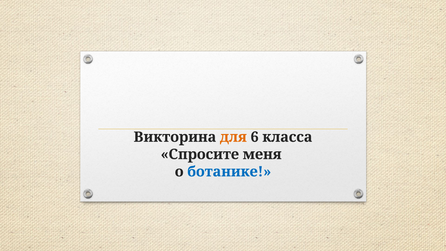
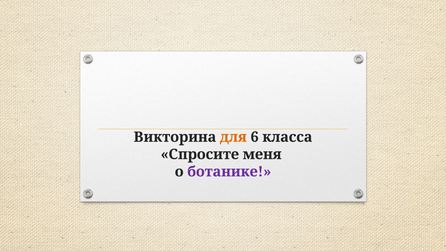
ботанике colour: blue -> purple (229, 172)
